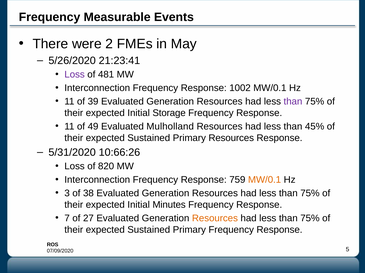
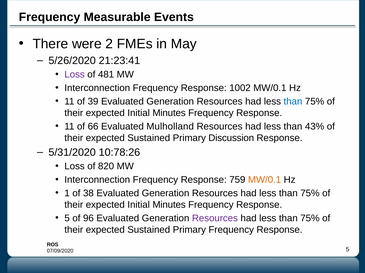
than colour: purple -> blue (293, 102)
Storage: Storage -> Minutes (169, 113)
49: 49 -> 66 (93, 127)
45%: 45% -> 43% (315, 127)
Primary Resources: Resources -> Discussion (231, 138)
10:66:26: 10:66:26 -> 10:78:26 (119, 153)
3: 3 -> 1 (67, 194)
7: 7 -> 5 (67, 219)
27: 27 -> 96 (88, 219)
Resources colour: orange -> purple (215, 219)
